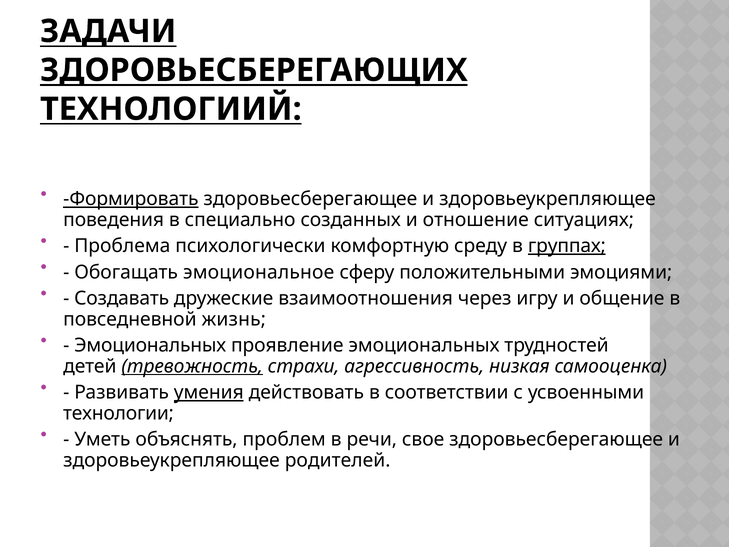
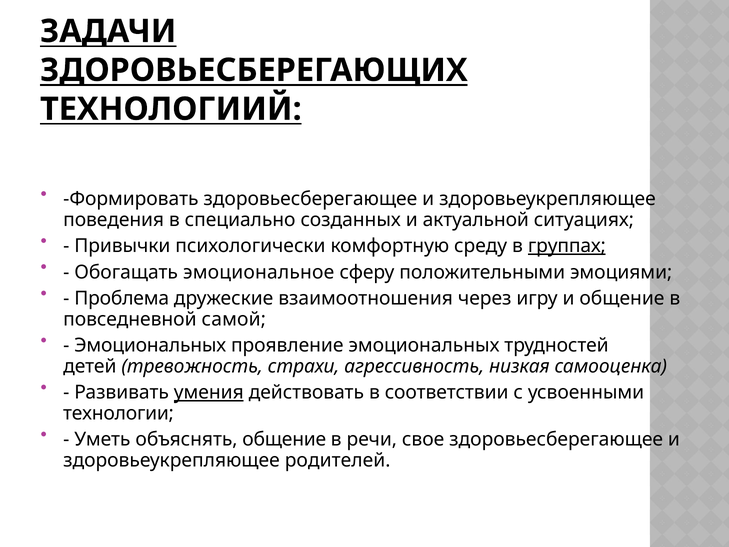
Формировать underline: present -> none (131, 199)
отношение: отношение -> актуальной (476, 220)
Проблема: Проблема -> Привычки (122, 246)
Создавать: Создавать -> Проблема (122, 298)
жизнь: жизнь -> самой (234, 319)
тревожность underline: present -> none (192, 366)
объяснять проблем: проблем -> общение (284, 439)
